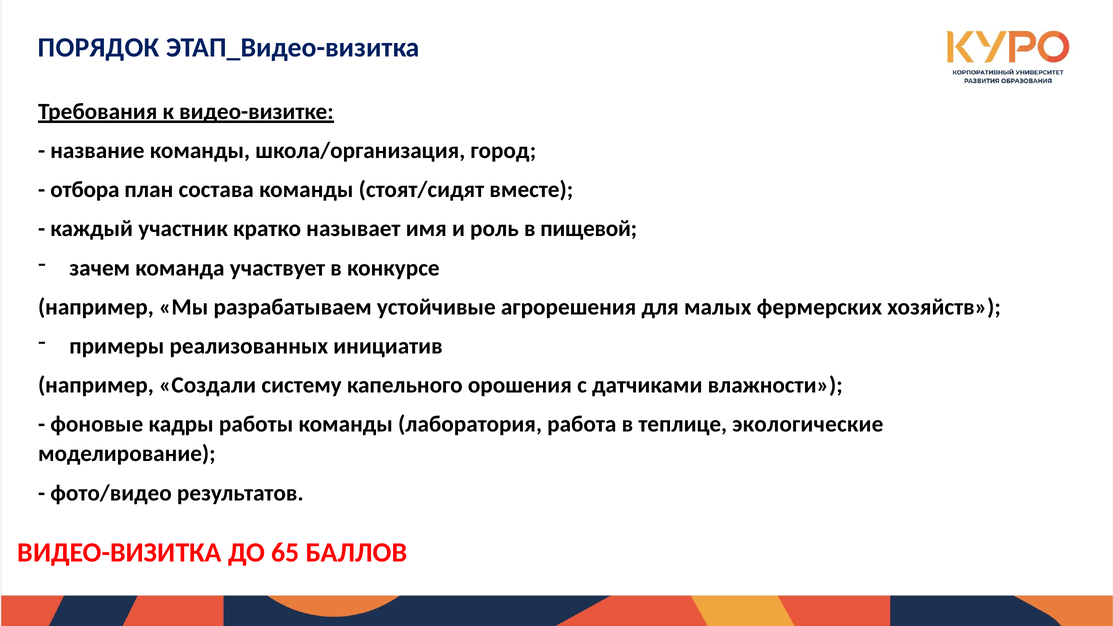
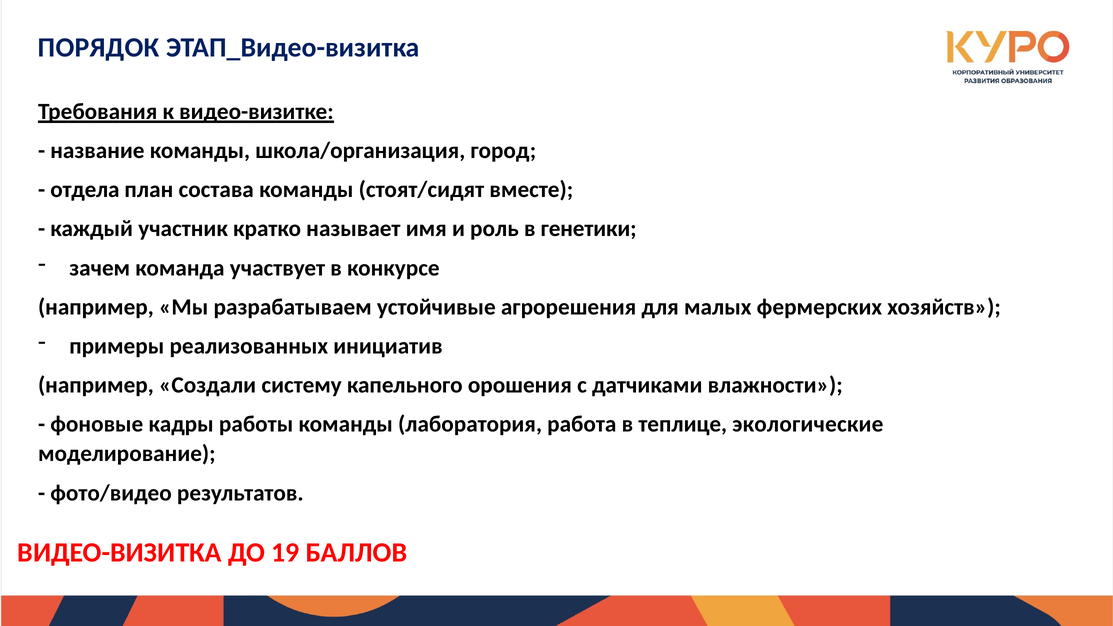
отбора: отбора -> отдела (85, 190)
пищевой: пищевой -> генетики (589, 229)
65: 65 -> 19 (285, 553)
